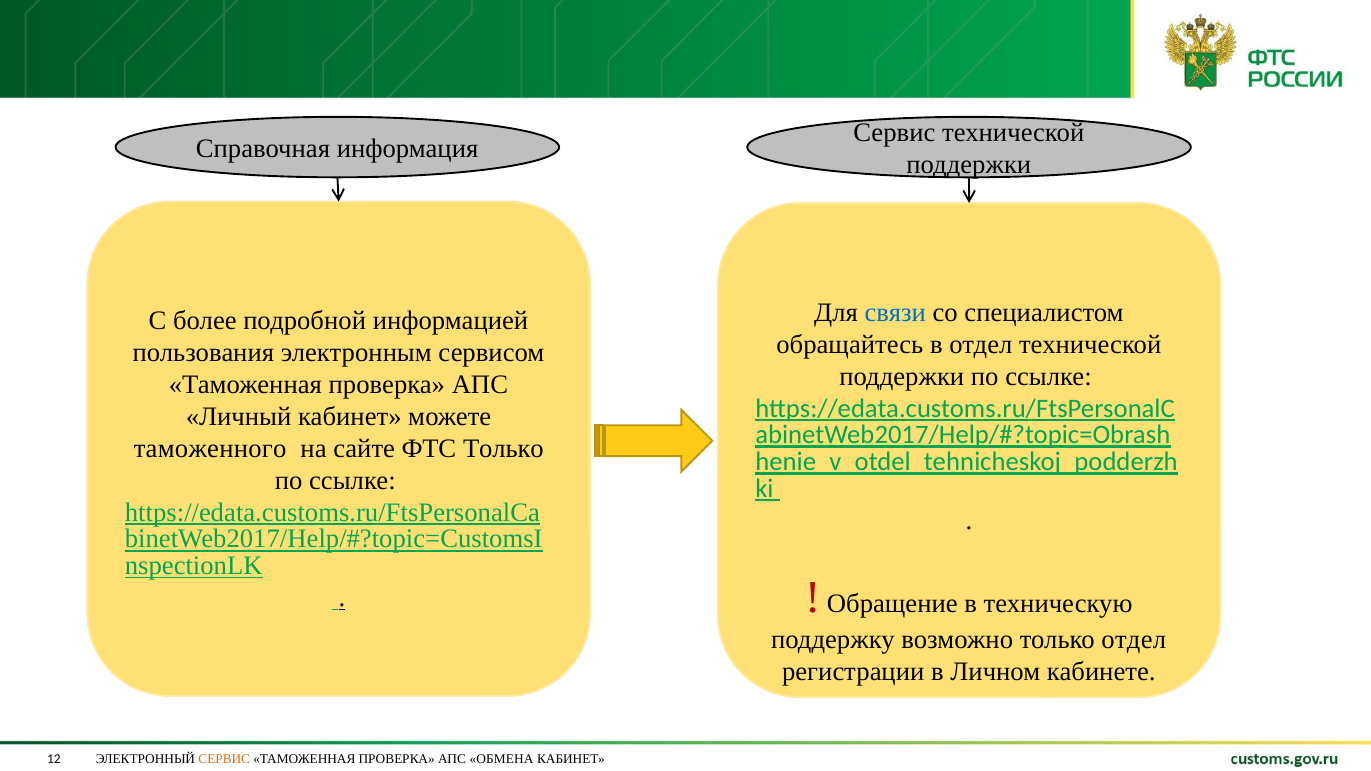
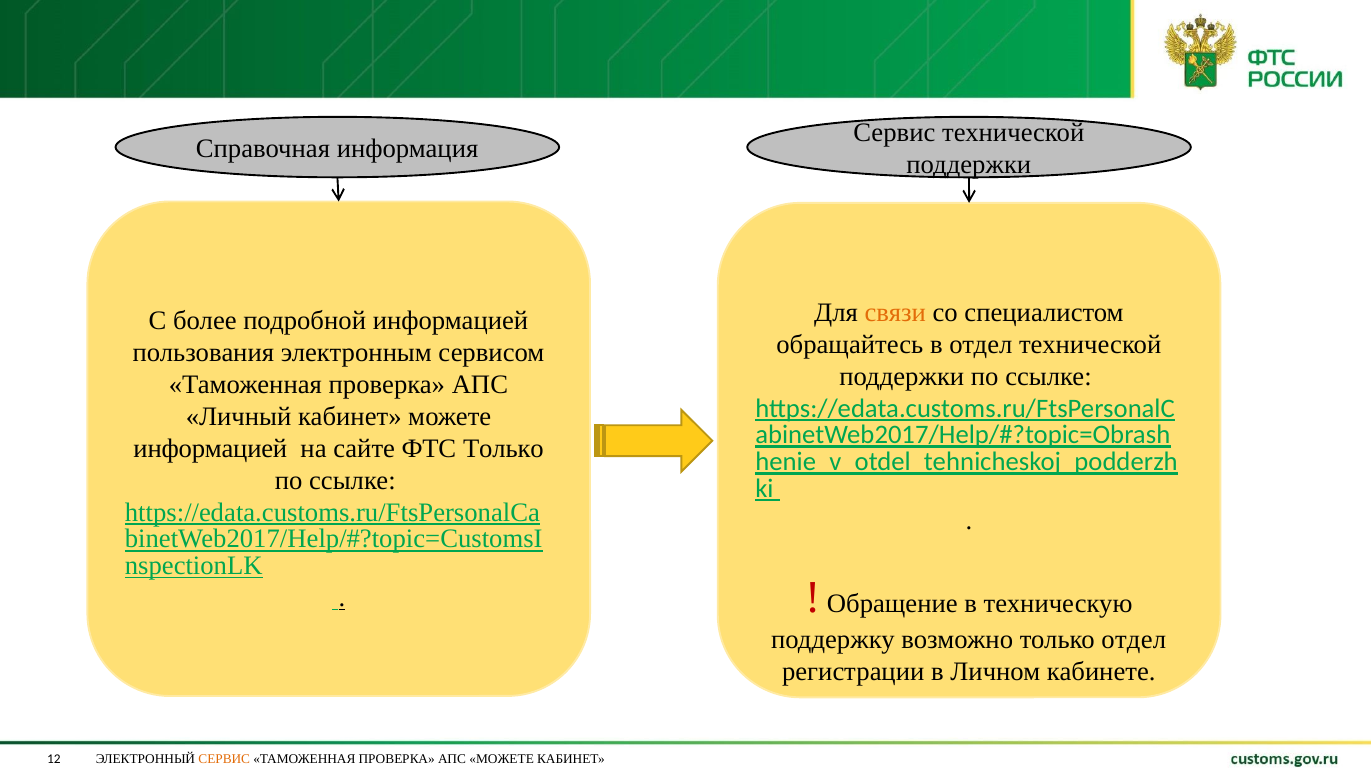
связи colour: blue -> orange (895, 312)
таможенного: таможенного -> информацией (210, 448)
АПС ОБМЕНА: ОБМЕНА -> МОЖЕТЕ (502, 759)
